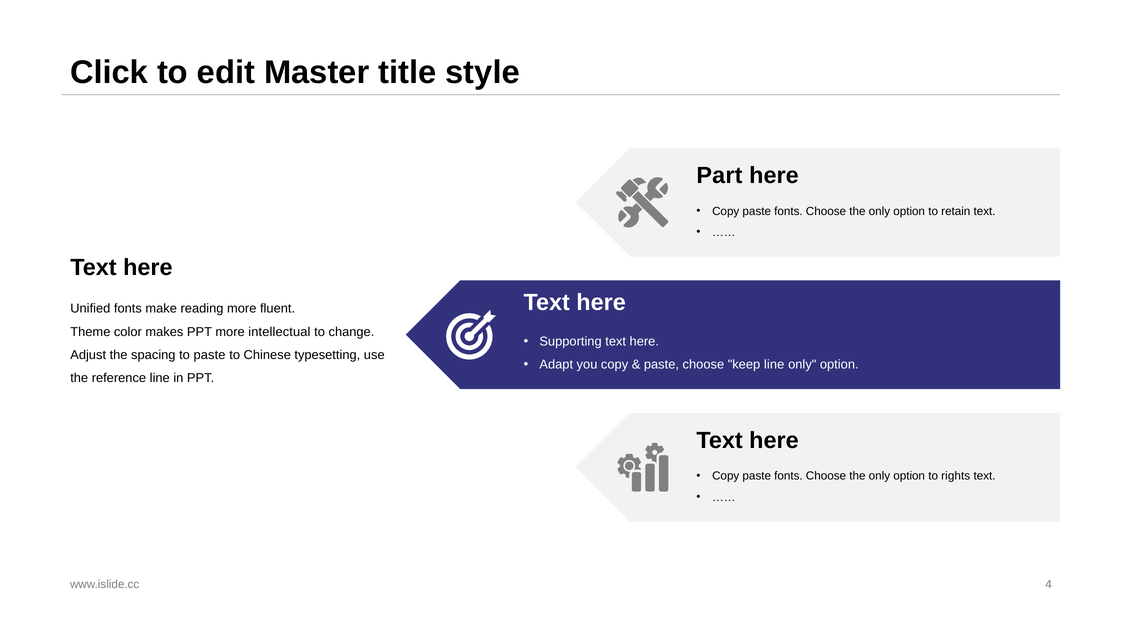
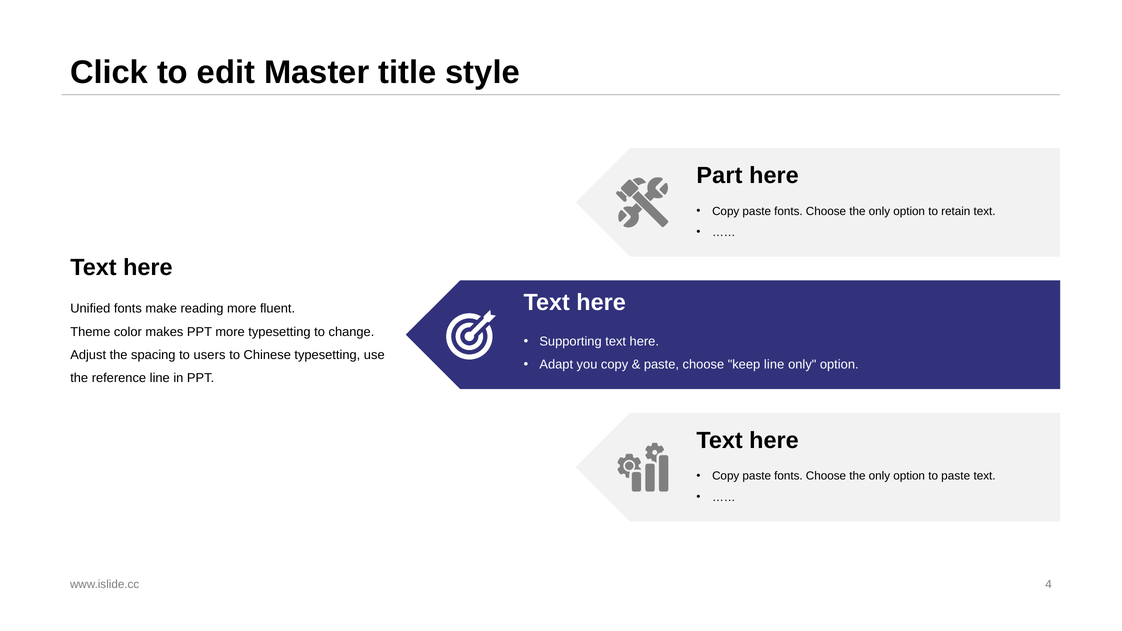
more intellectual: intellectual -> typesetting (279, 332)
to paste: paste -> users (210, 355)
to rights: rights -> paste (956, 476)
